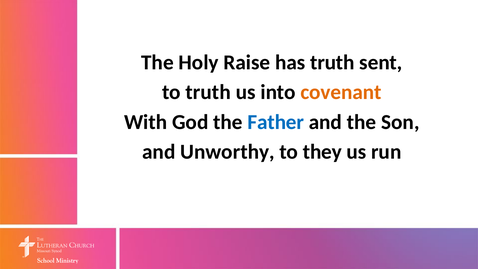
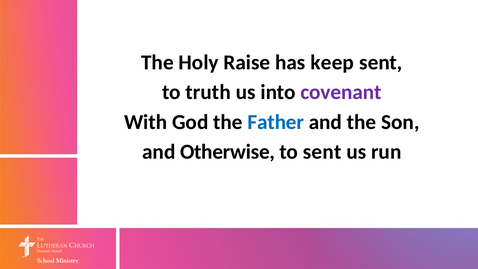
has truth: truth -> keep (332, 63)
covenant colour: orange -> purple (341, 92)
Unworthy: Unworthy -> Otherwise (228, 152)
to they: they -> sent (322, 152)
